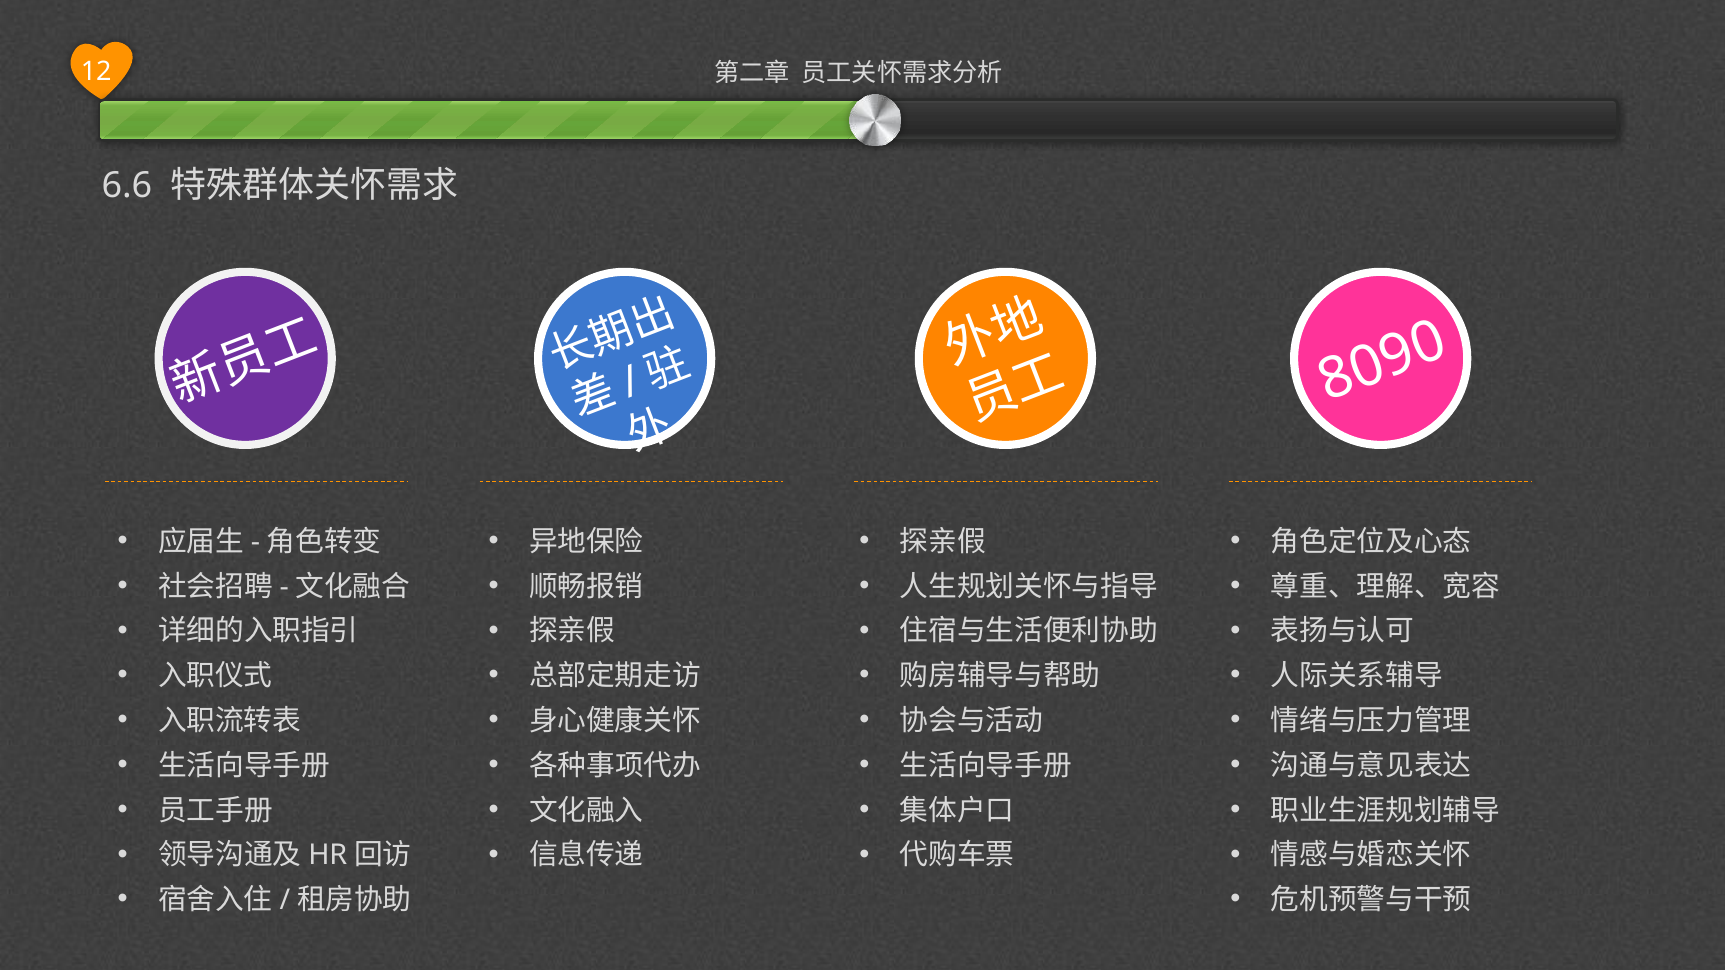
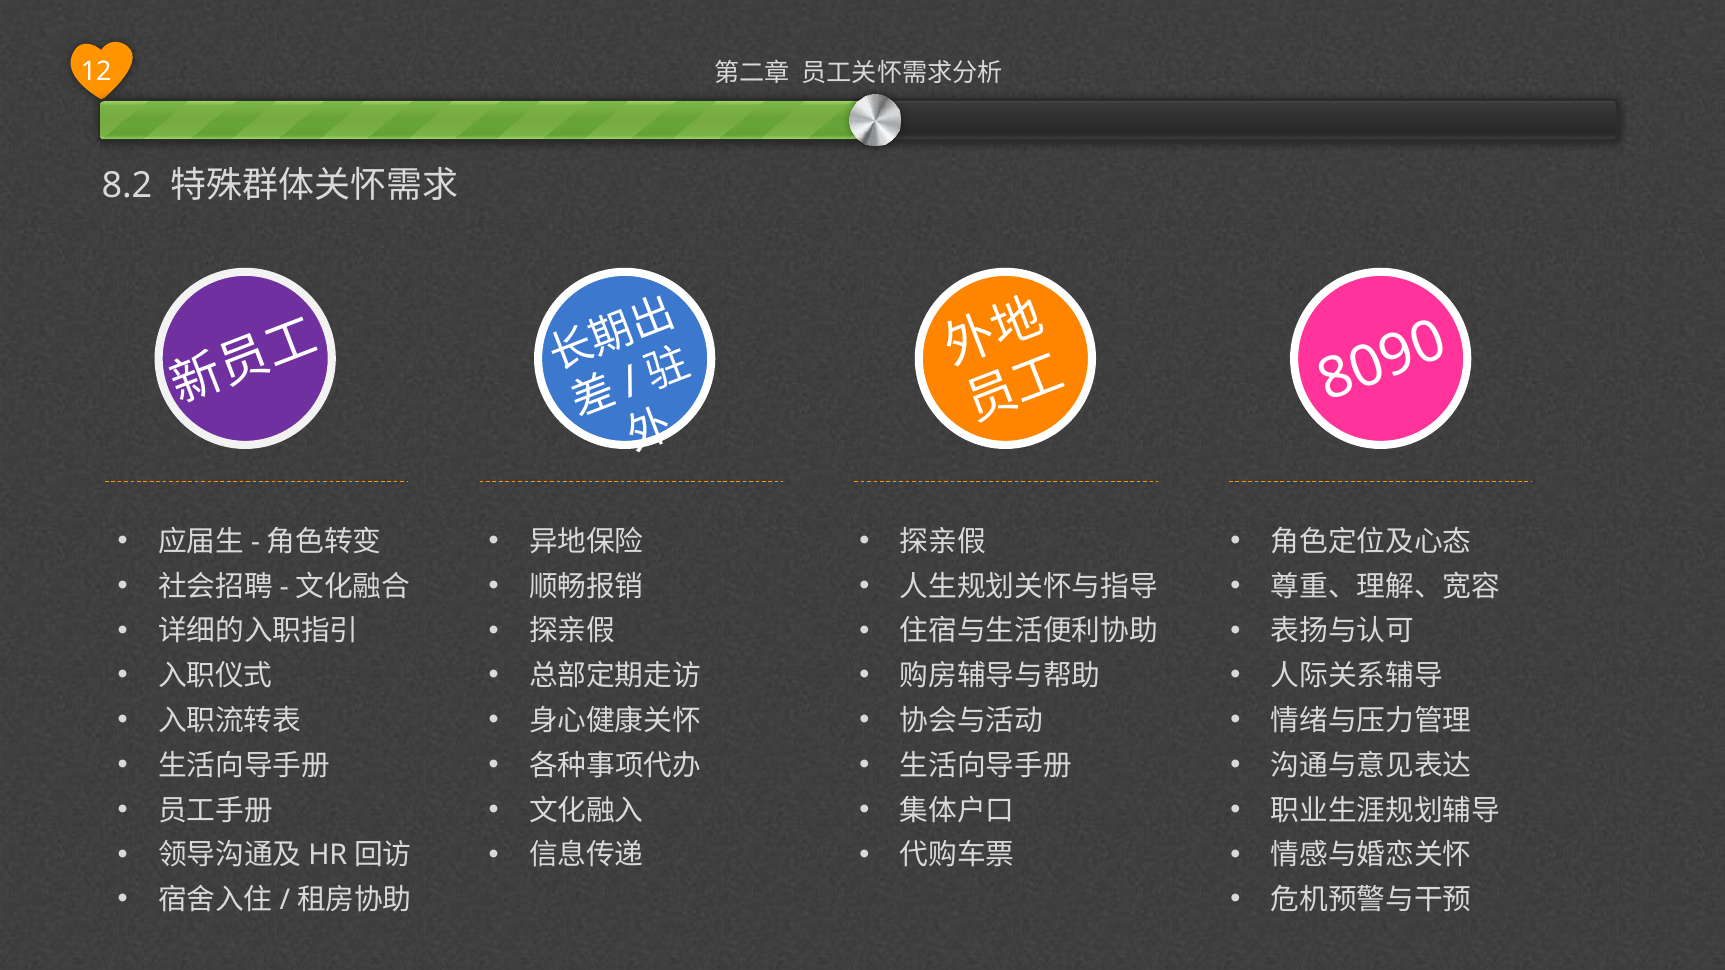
6.6: 6.6 -> 8.2 (127, 186)
